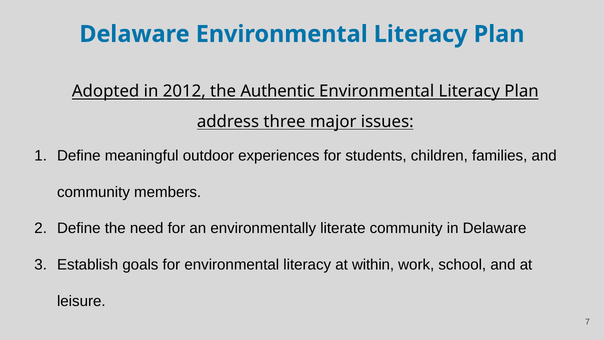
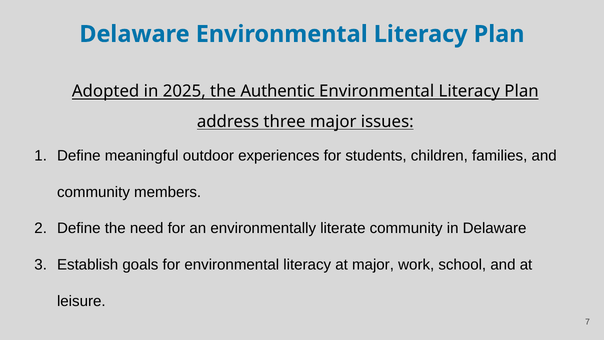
2012: 2012 -> 2025 (184, 91)
at within: within -> major (373, 265)
